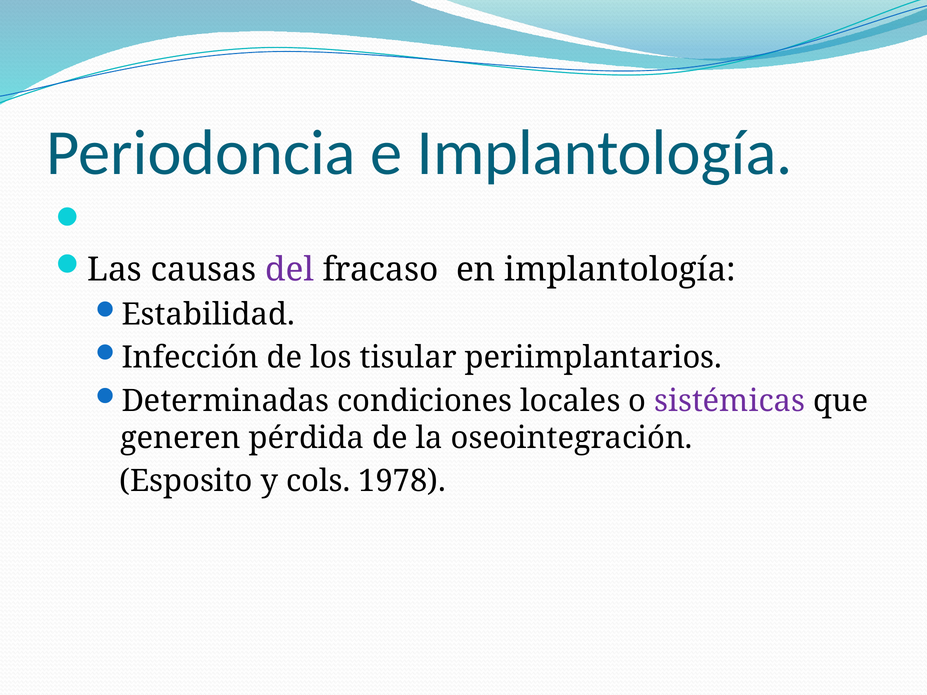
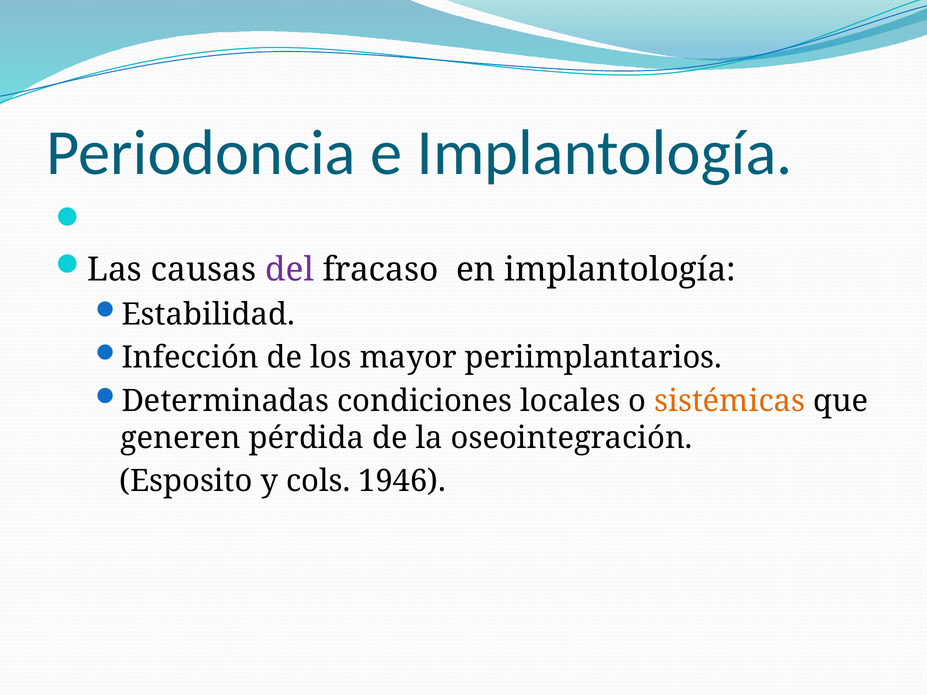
tisular: tisular -> mayor (408, 358)
sistémicas colour: purple -> orange (730, 401)
1978: 1978 -> 1946 (402, 481)
